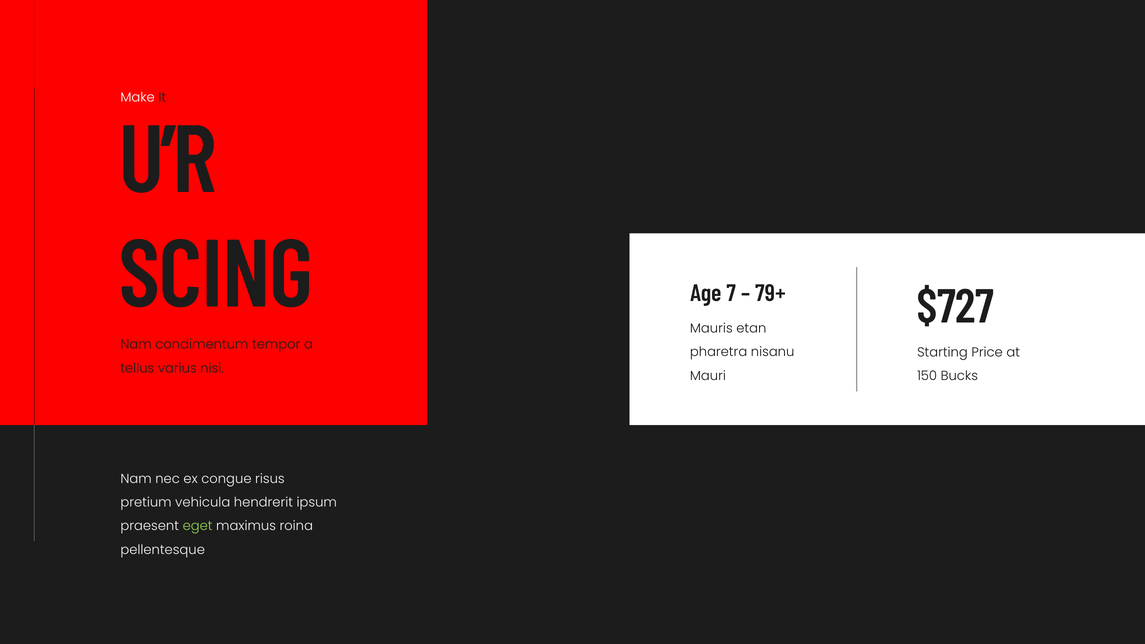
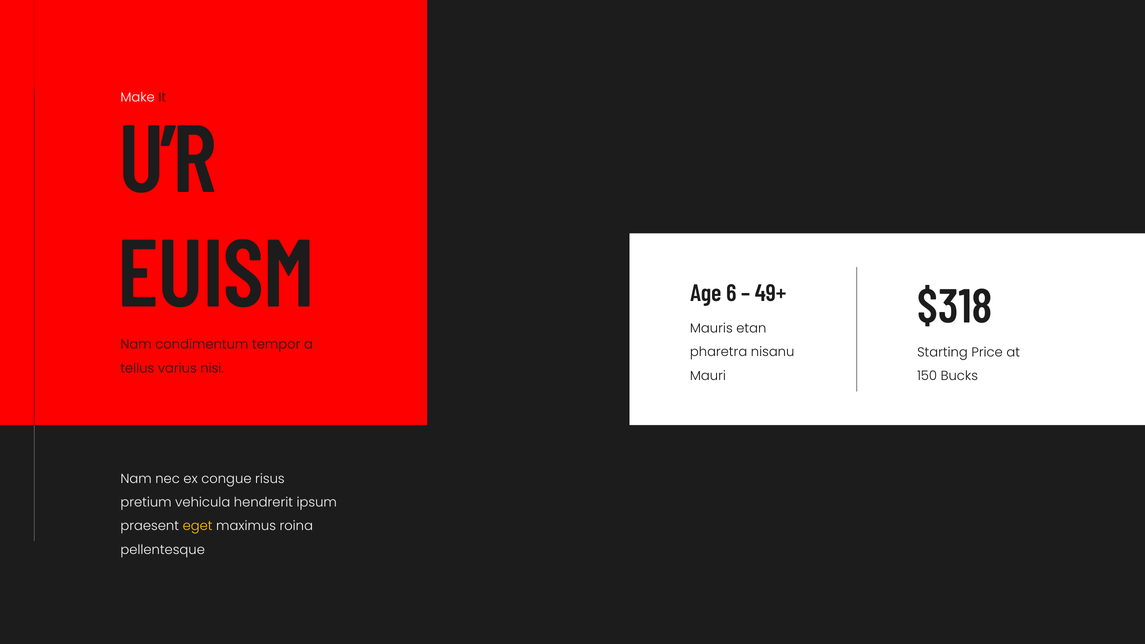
SCING: SCING -> EUISM (216, 275)
7: 7 -> 6 (731, 293)
79+: 79+ -> 49+ (771, 293)
$727: $727 -> $318 (955, 307)
eget colour: light green -> yellow (198, 526)
